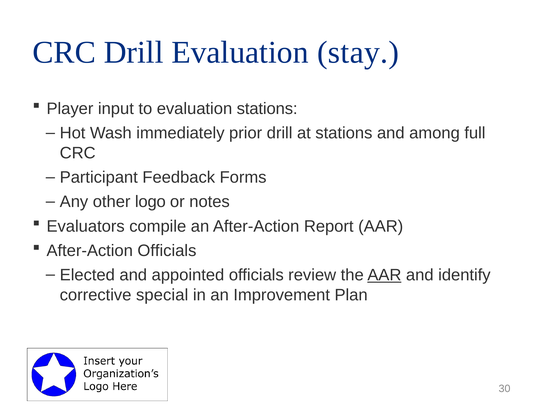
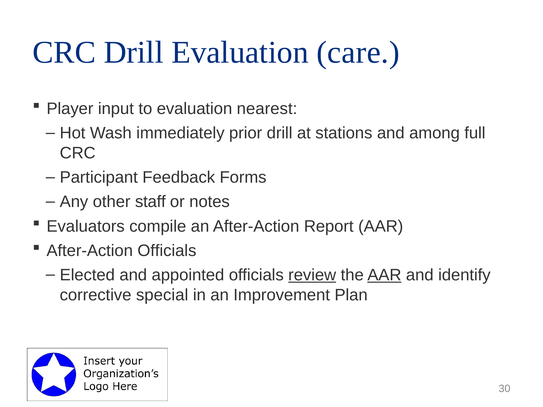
stay: stay -> care (358, 52)
evaluation stations: stations -> nearest (267, 109)
logo: logo -> staff (150, 202)
review underline: none -> present (312, 275)
